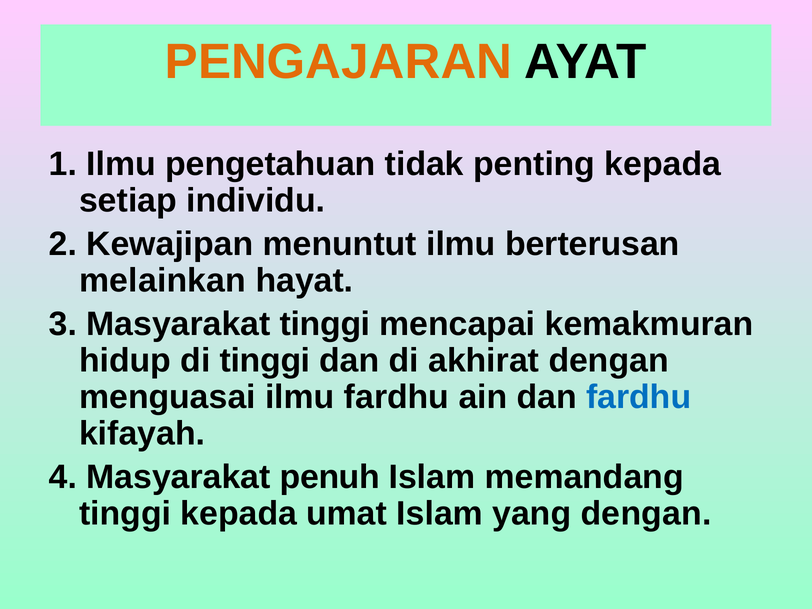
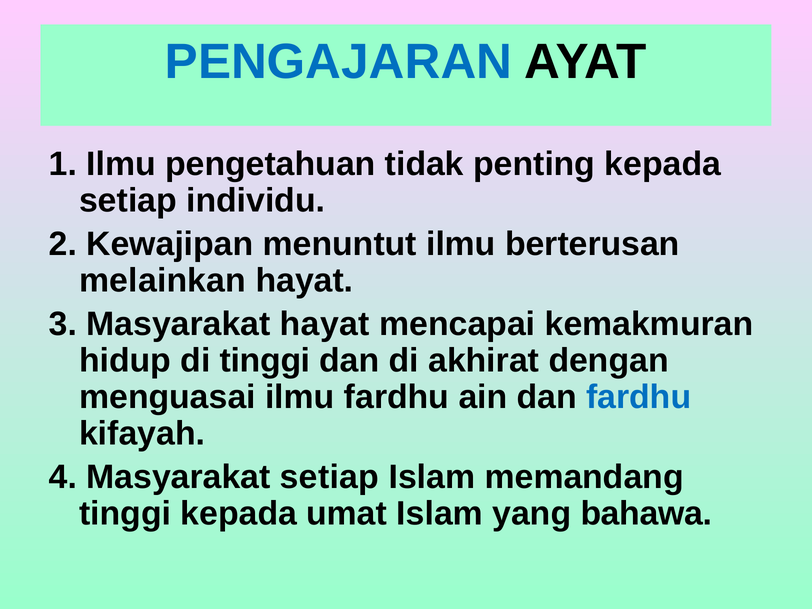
PENGAJARAN colour: orange -> blue (339, 62)
Masyarakat tinggi: tinggi -> hayat (325, 324)
Masyarakat penuh: penuh -> setiap (329, 477)
yang dengan: dengan -> bahawa (646, 513)
